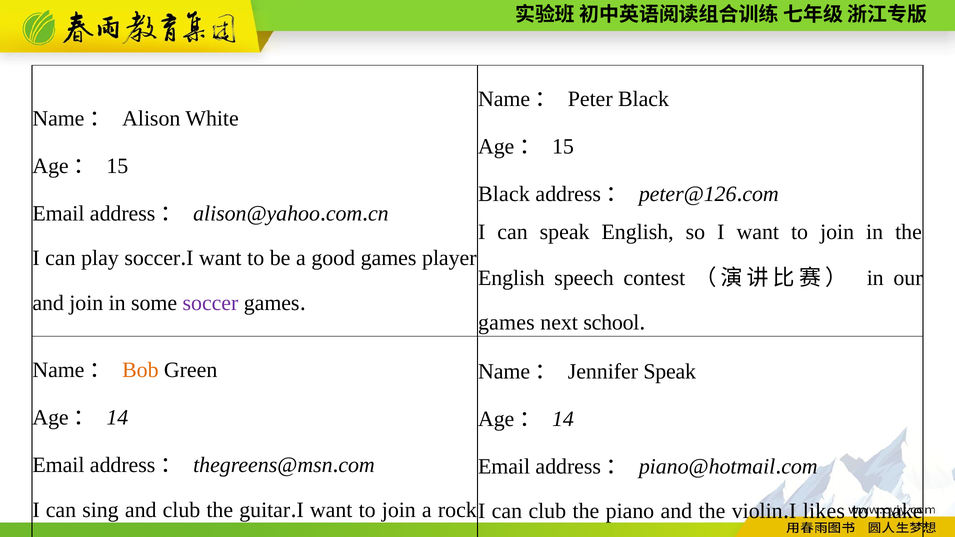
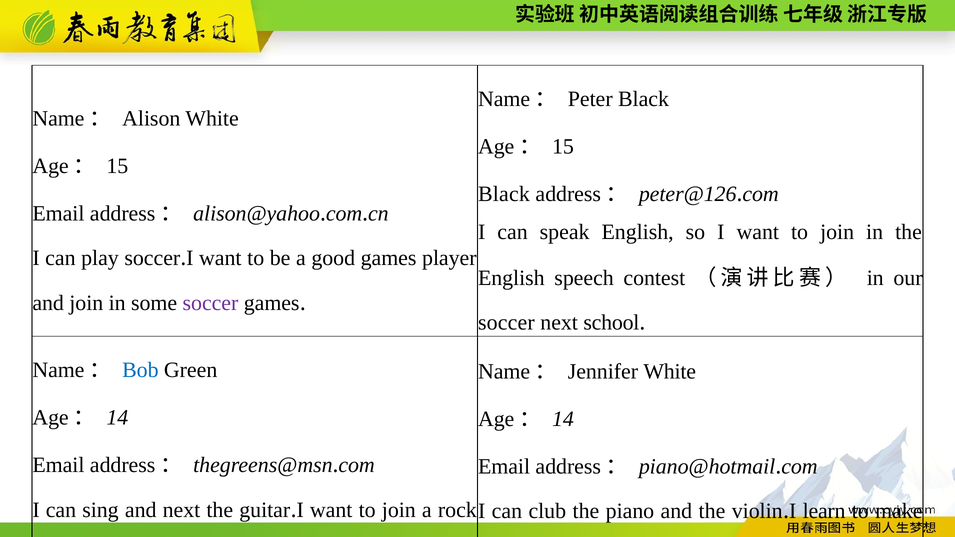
games: games -> soccer (506, 323)
Bob colour: orange -> blue (140, 370)
Jennifer Speak: Speak -> White (670, 372)
and club: club -> next (181, 510)
likes: likes -> learn (824, 511)
